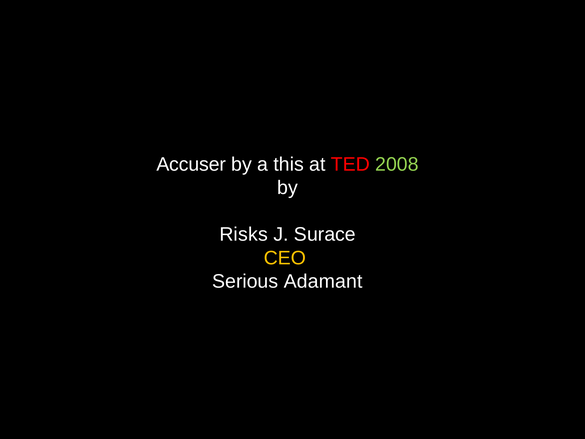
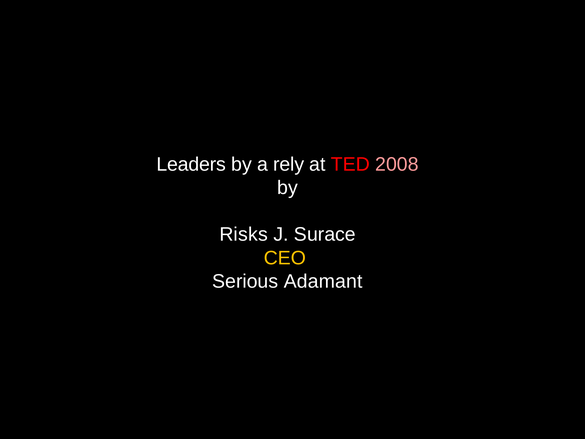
Accuser: Accuser -> Leaders (191, 164)
this: this -> rely (289, 164)
2008 colour: light green -> pink (397, 164)
